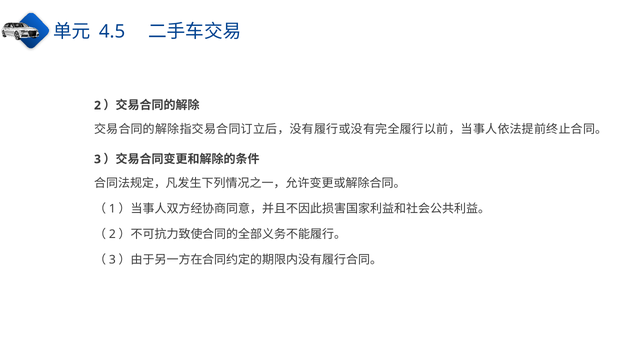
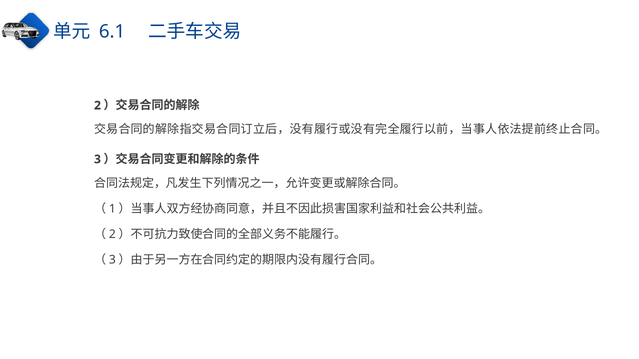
4.5: 4.5 -> 6.1 (112, 32)
